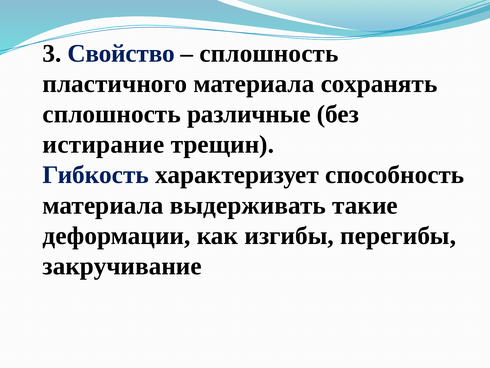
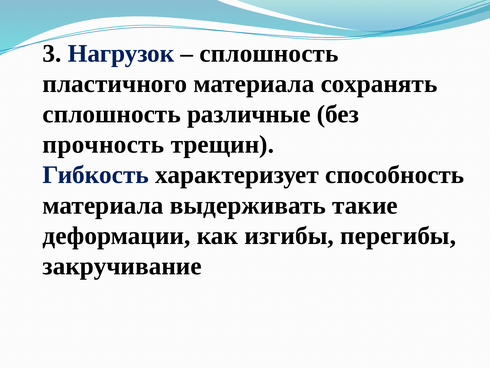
Свойство: Свойство -> Нагрузок (121, 53)
истирание: истирание -> прочность (103, 144)
